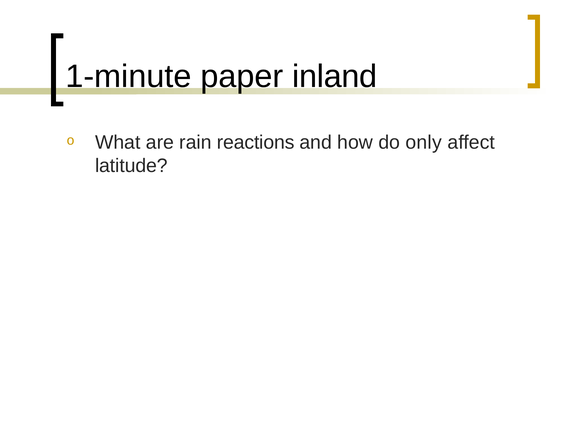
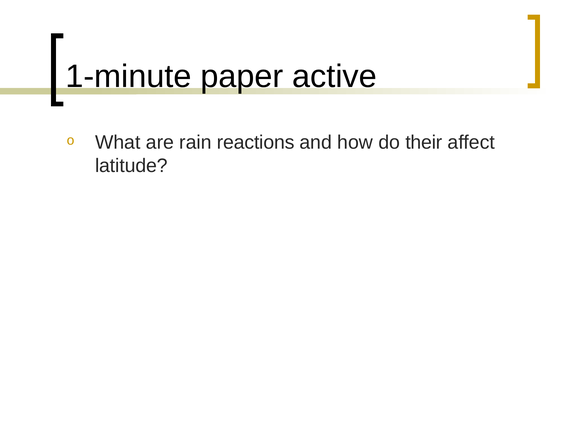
inland: inland -> active (335, 76)
only: only -> their (424, 142)
